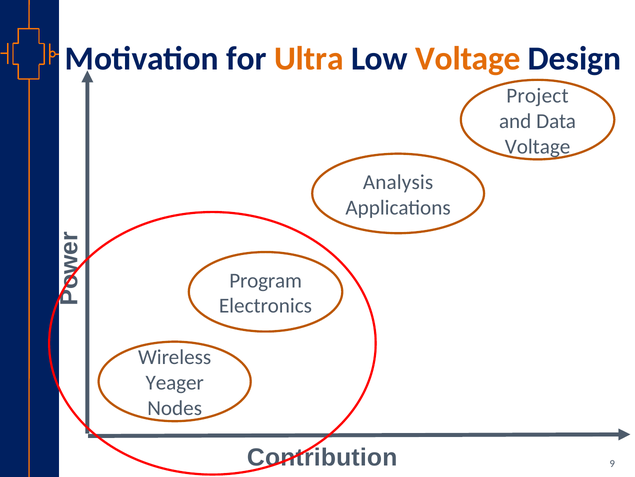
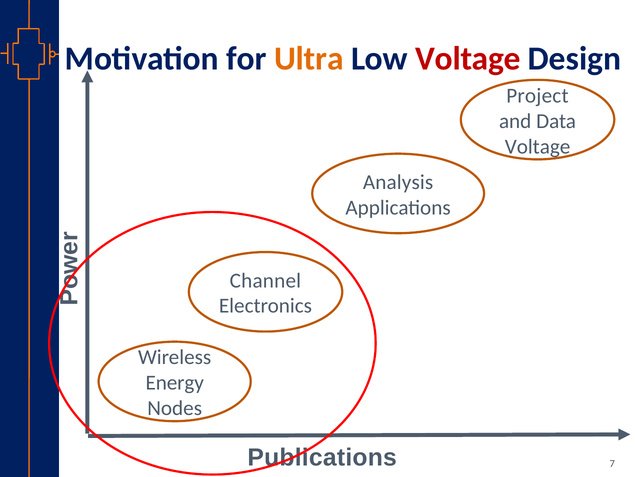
Voltage colour: orange -> red (468, 58)
Program: Program -> Channel (265, 280)
Yeager: Yeager -> Energy (175, 382)
Contribution: Contribution -> Publications (322, 457)
9: 9 -> 7 (612, 463)
